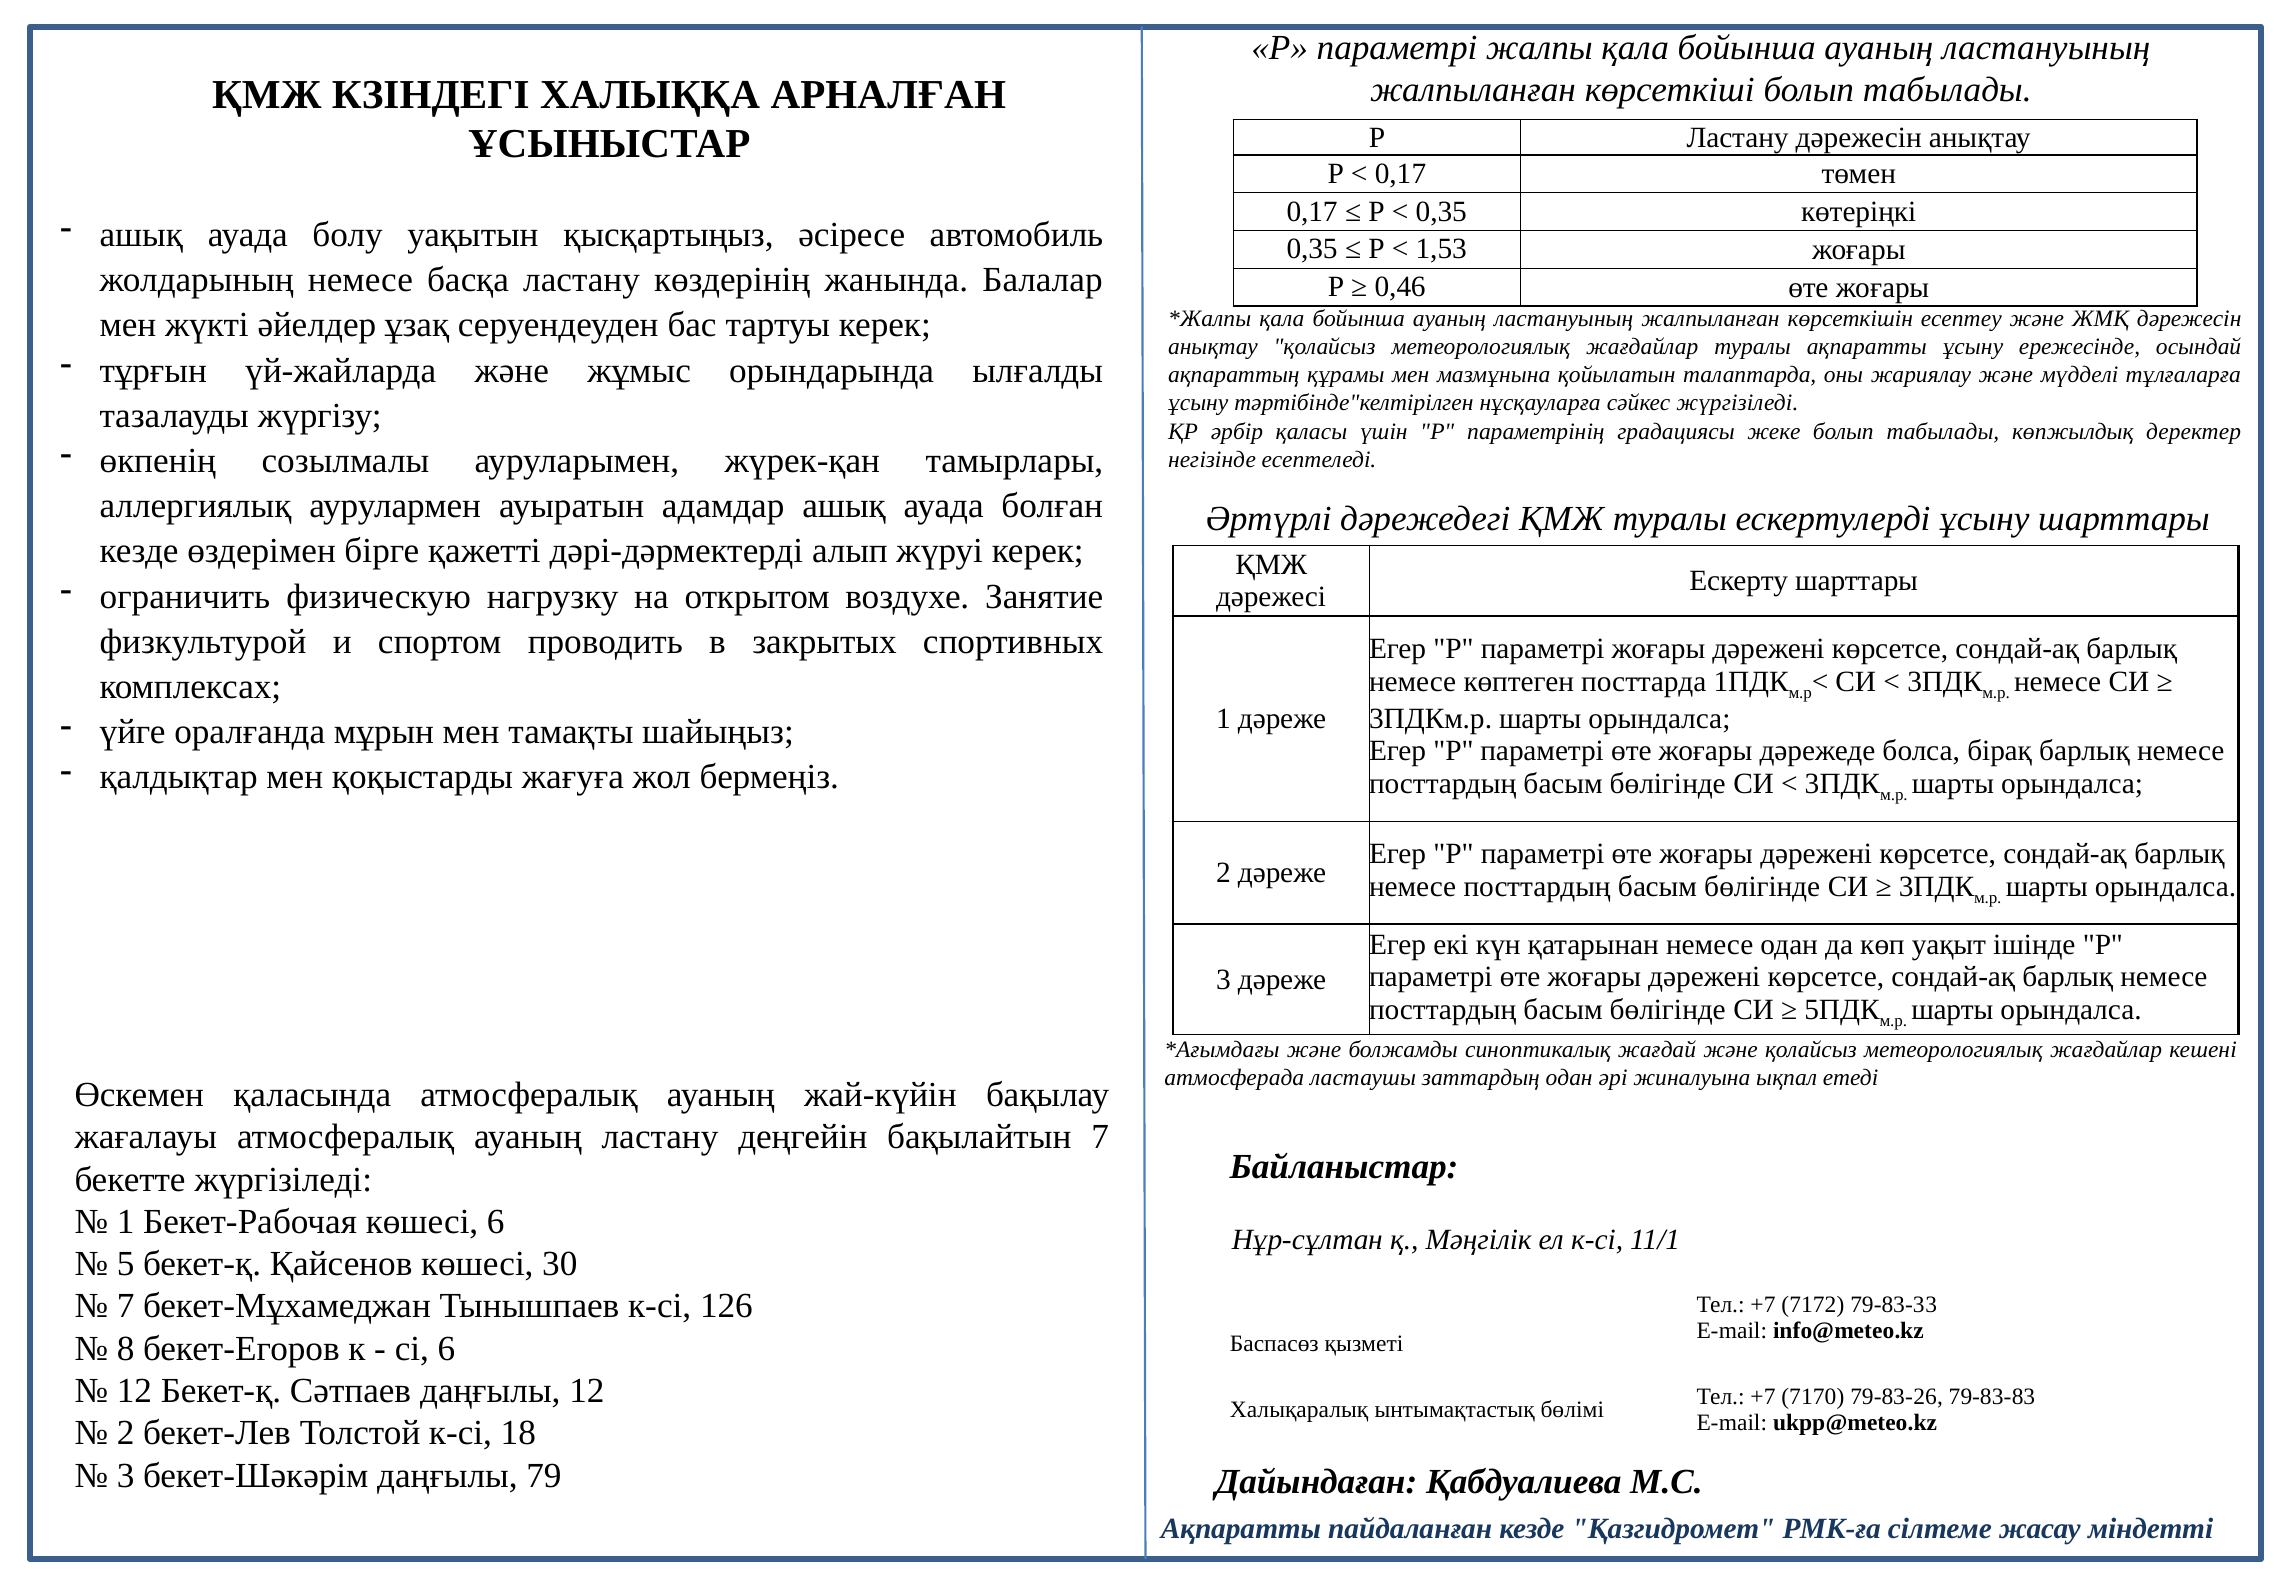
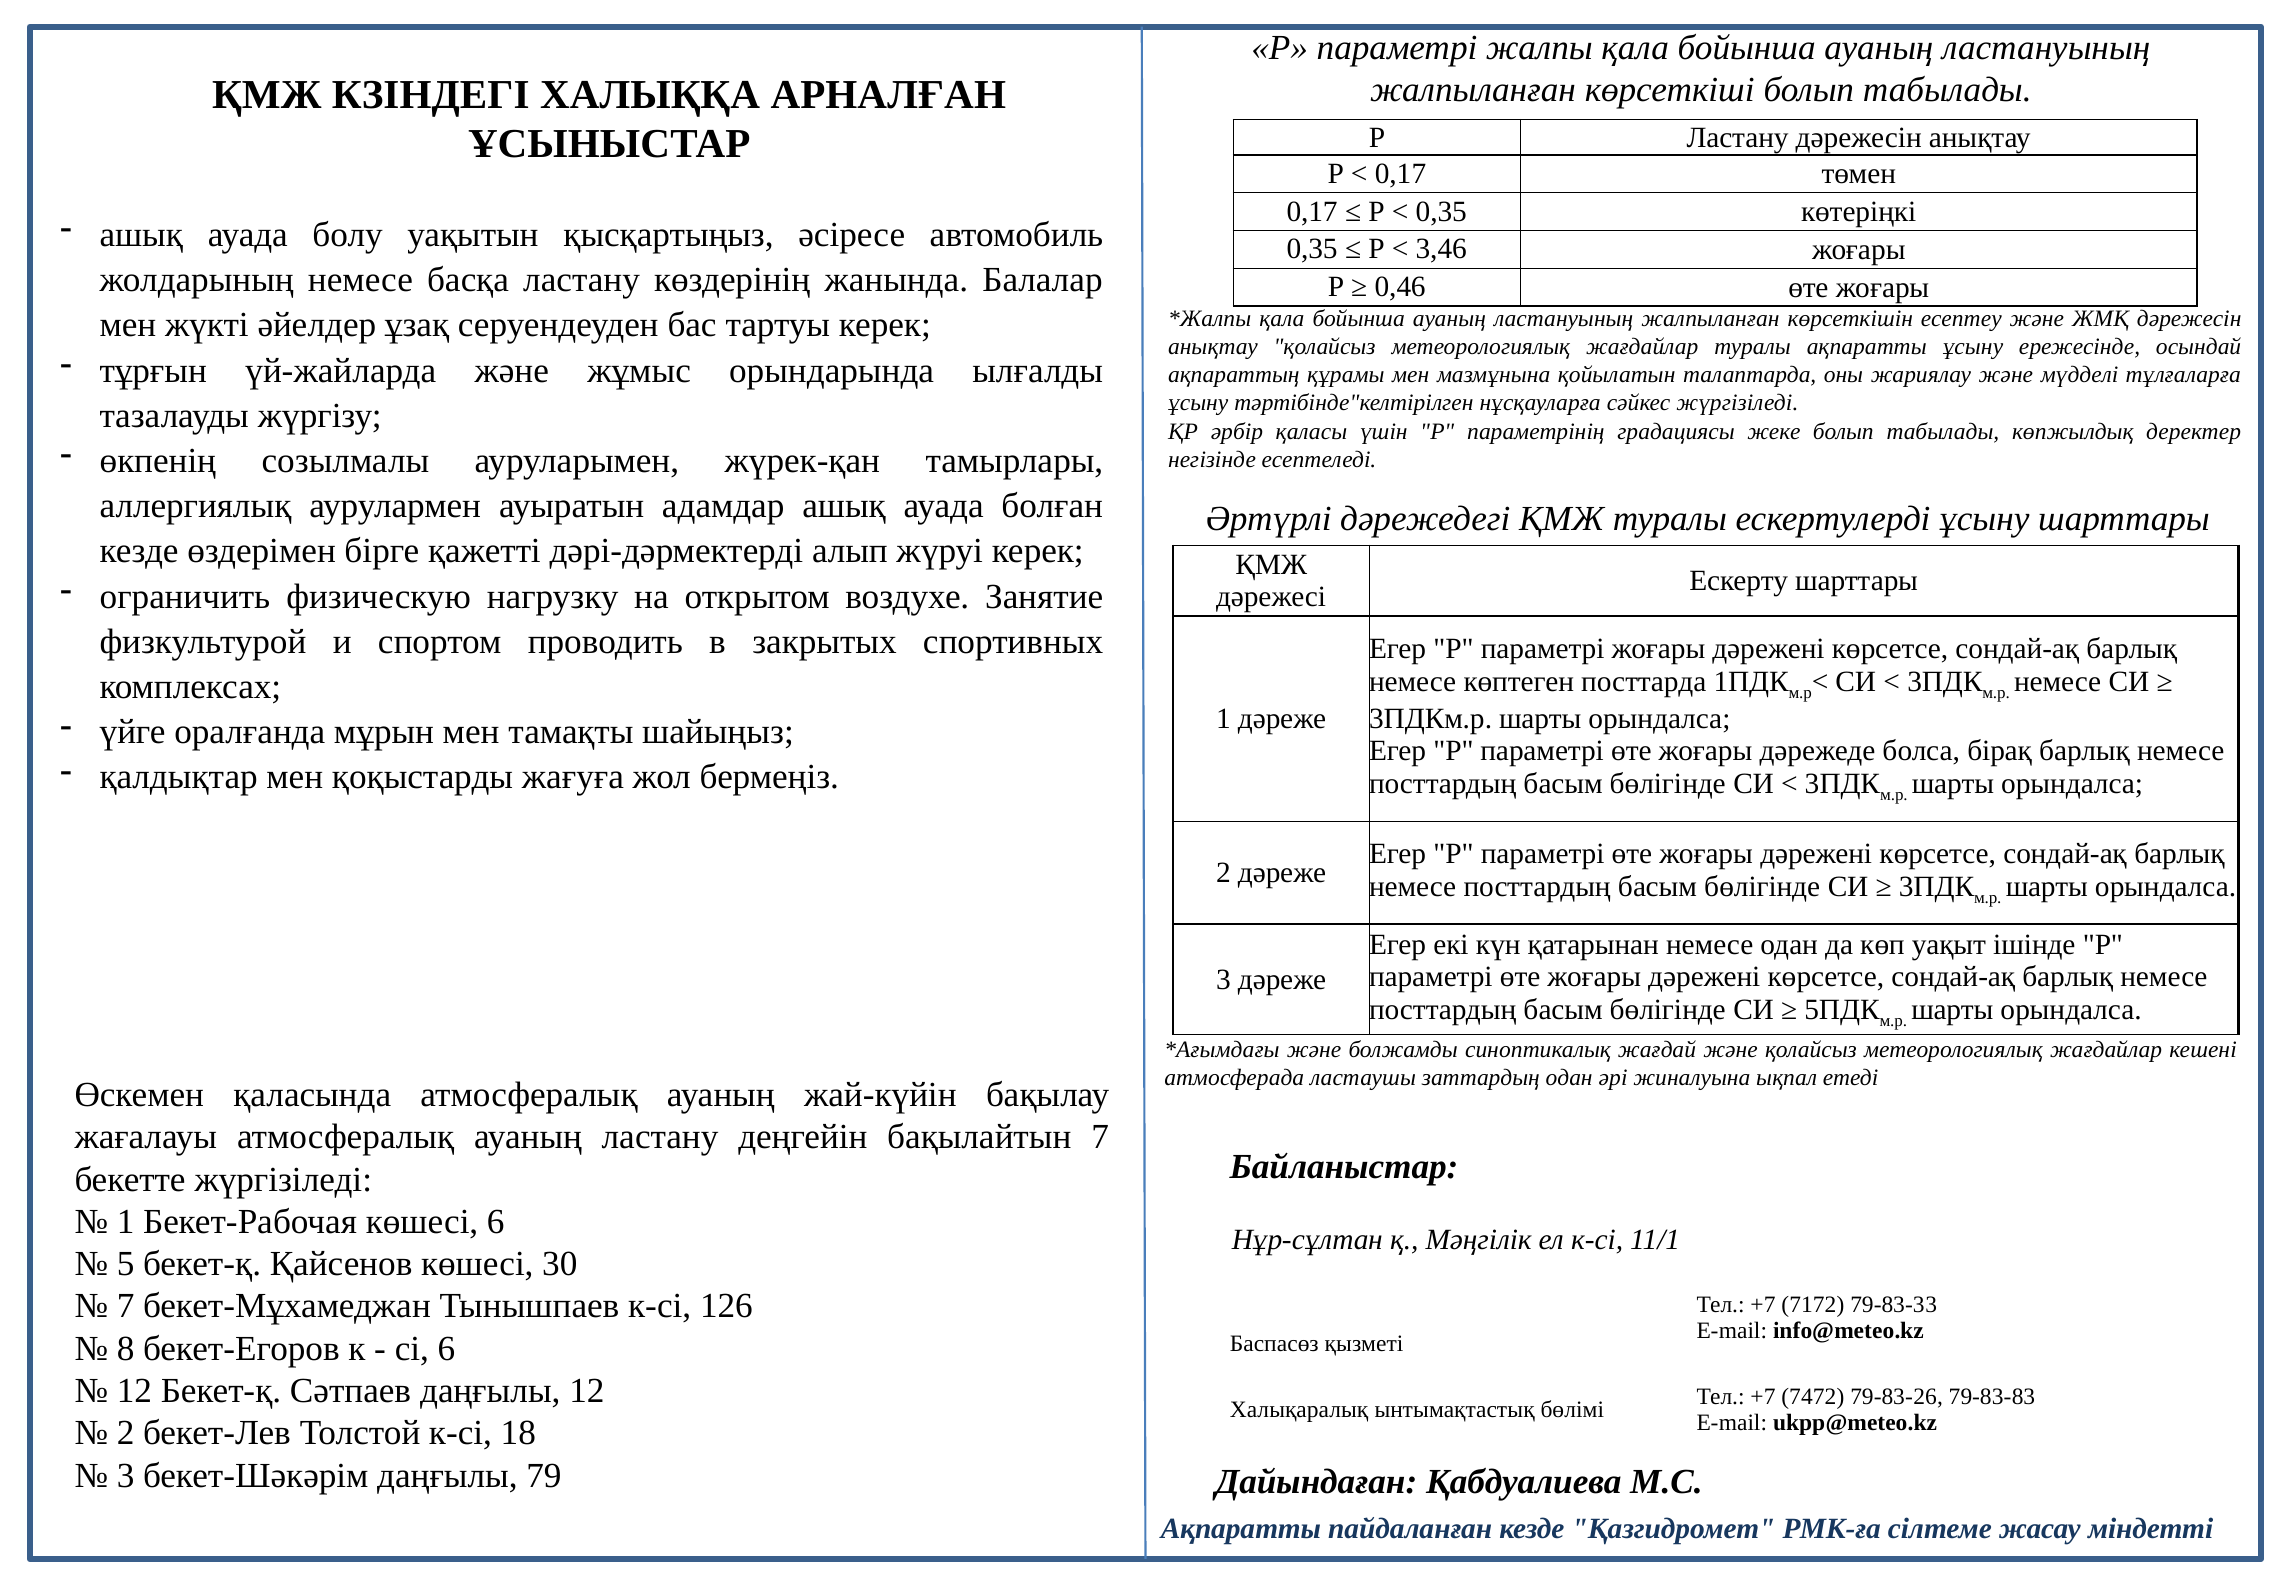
1,53: 1,53 -> 3,46 (1441, 249)
7170: 7170 -> 7472 (1813, 1397)
